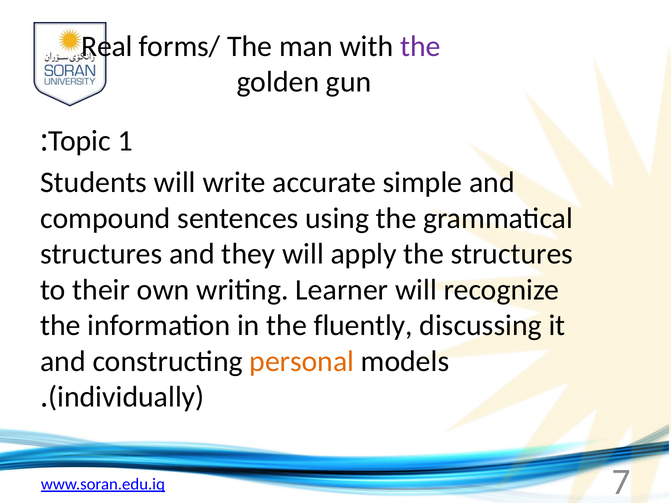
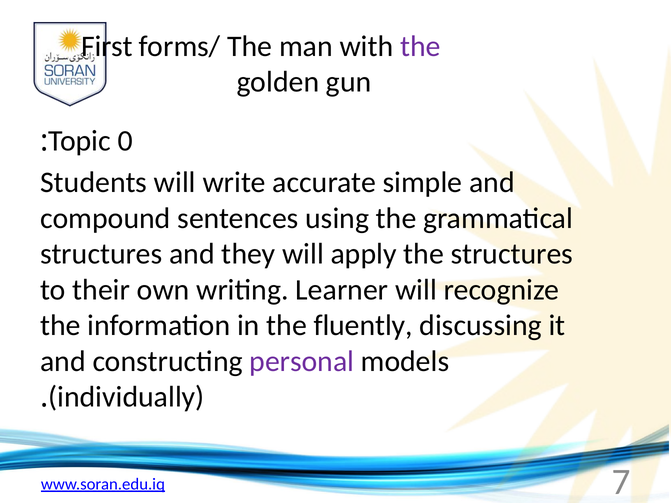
Real: Real -> First (107, 46)
1: 1 -> 0 (125, 141)
personal colour: orange -> purple (302, 362)
